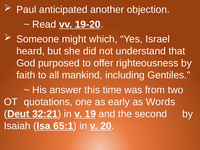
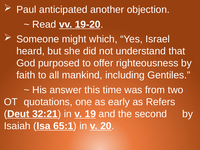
Words: Words -> Refers (161, 102)
